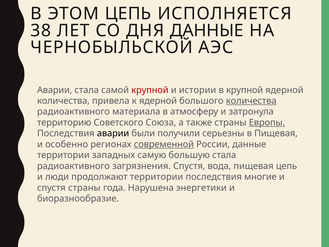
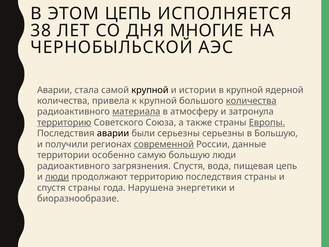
ДНЯ ДАННЫЕ: ДАННЫЕ -> МНОГИЕ (207, 30)
крупной colour: red -> black (150, 90)
к ядерной: ядерной -> крупной (158, 101)
материала underline: none -> present (136, 112)
территорию underline: none -> present (64, 122)
были получили: получили -> серьезны (179, 133)
в Пищевая: Пищевая -> Большую (276, 133)
особенно: особенно -> получили (67, 144)
западных: западных -> особенно (114, 155)
большую стала: стала -> люди (224, 155)
люди underline: none -> present (57, 177)
продолжают территории: территории -> территорию (157, 177)
последствия многие: многие -> страны (260, 177)
